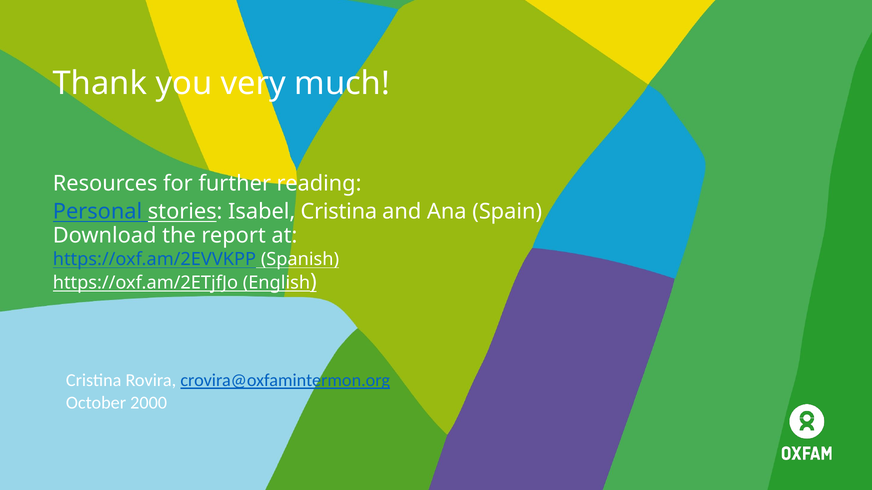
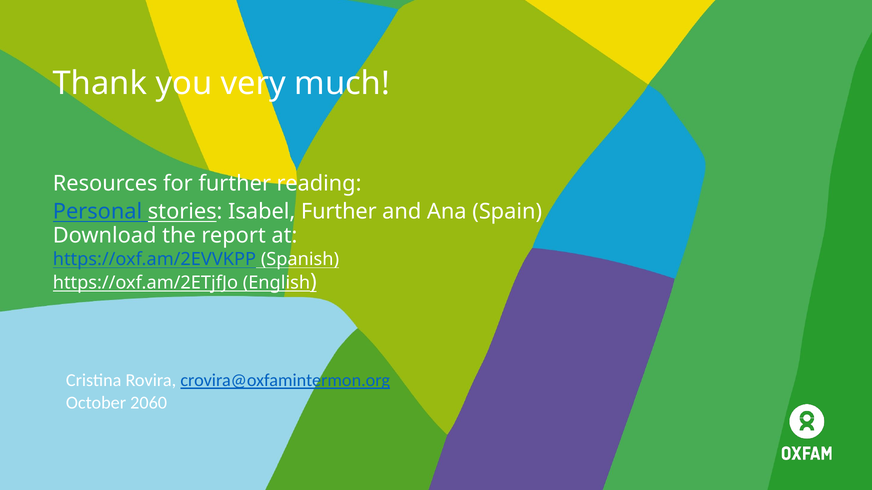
Isabel Cristina: Cristina -> Further (339, 212)
2000: 2000 -> 2060 (149, 403)
